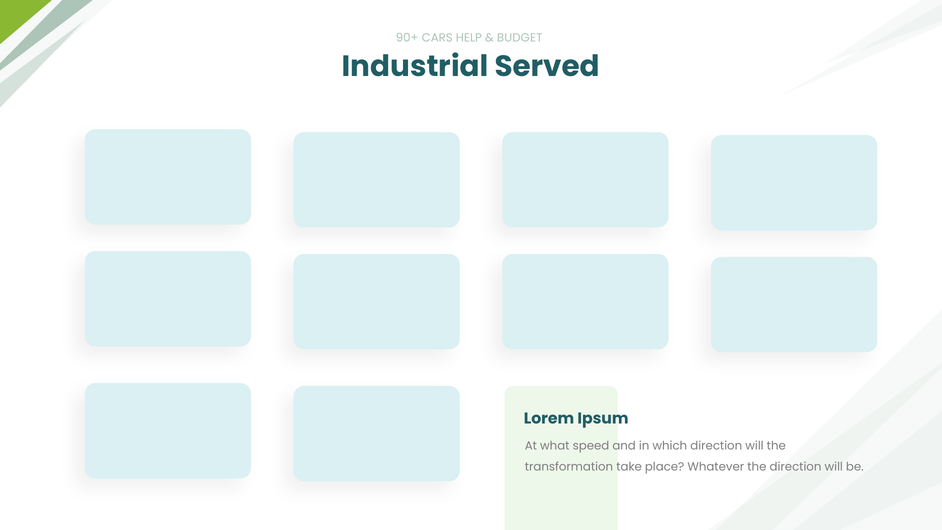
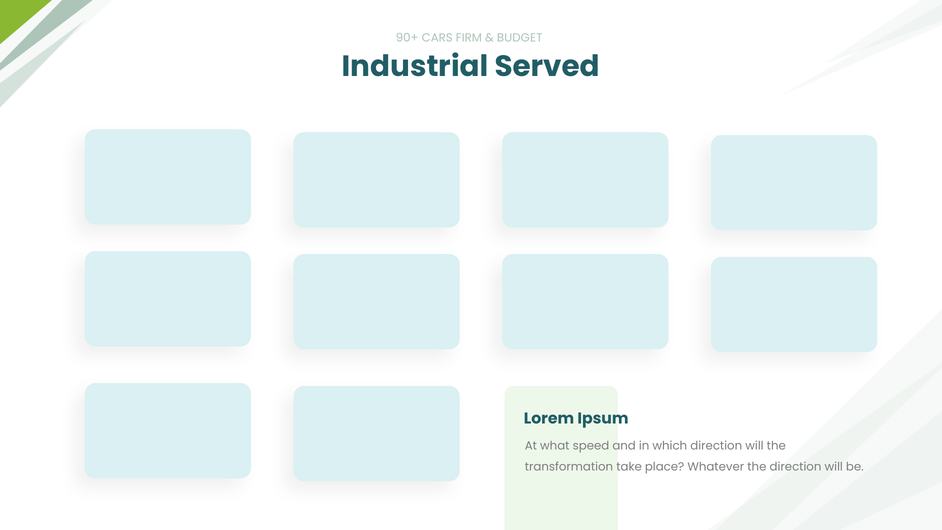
HELP: HELP -> FIRM (469, 38)
